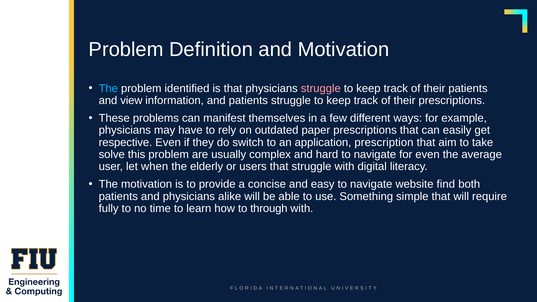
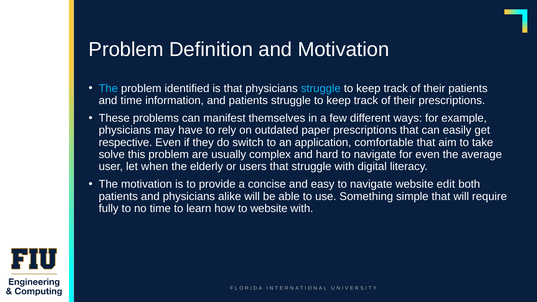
struggle colour: pink -> light blue (321, 88)
and view: view -> time (131, 101)
prescription: prescription -> comfortable (384, 142)
find: find -> edit (446, 184)
to through: through -> website (269, 208)
